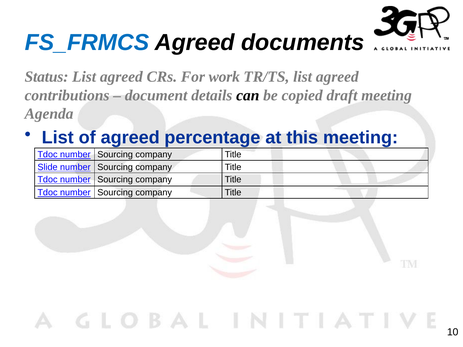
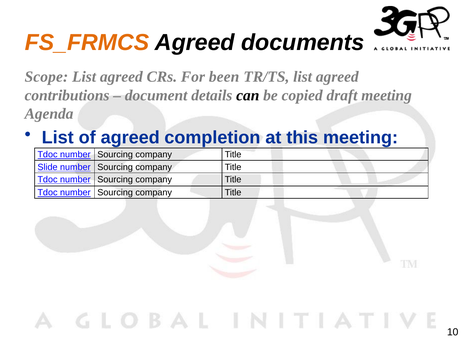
FS_FRMCS colour: blue -> orange (87, 42)
Status: Status -> Scope (46, 77)
work: work -> been (224, 77)
percentage: percentage -> completion (213, 138)
